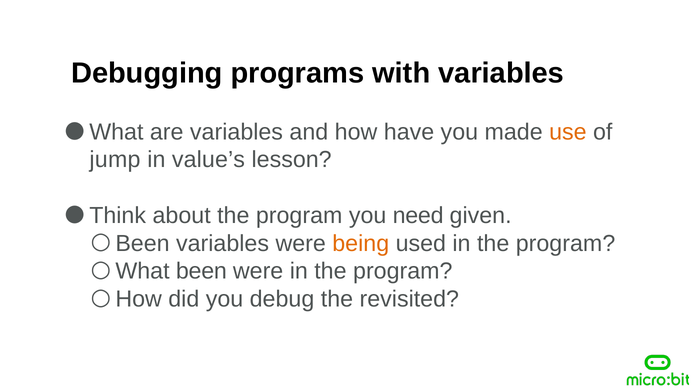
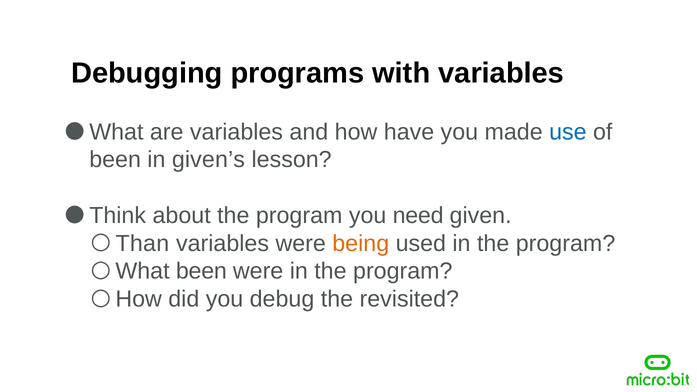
use colour: orange -> blue (568, 132)
jump: jump -> been (115, 160)
value’s: value’s -> given’s (208, 160)
Been: Been -> Than (142, 243)
